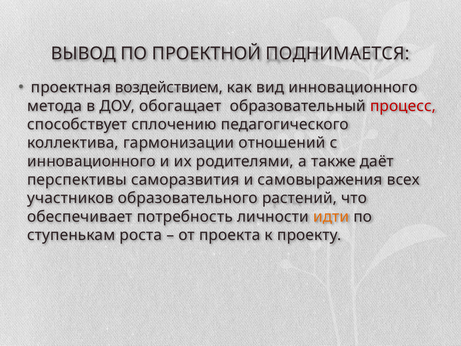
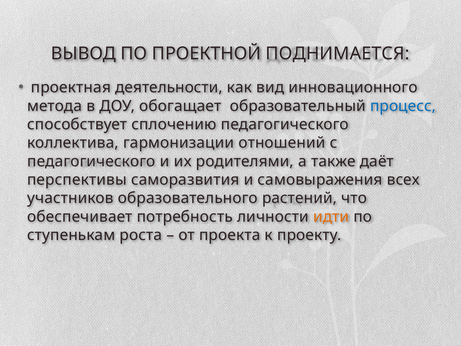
воздействием: воздействием -> деятельности (169, 87)
процесс colour: red -> blue (403, 106)
инновационного: инновационного -> педагогического (91, 161)
